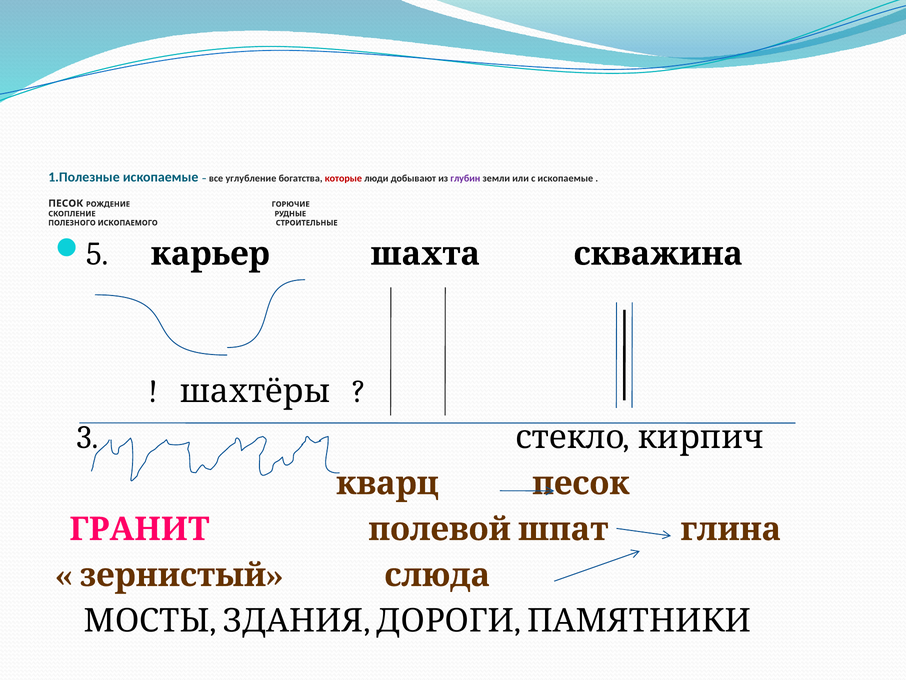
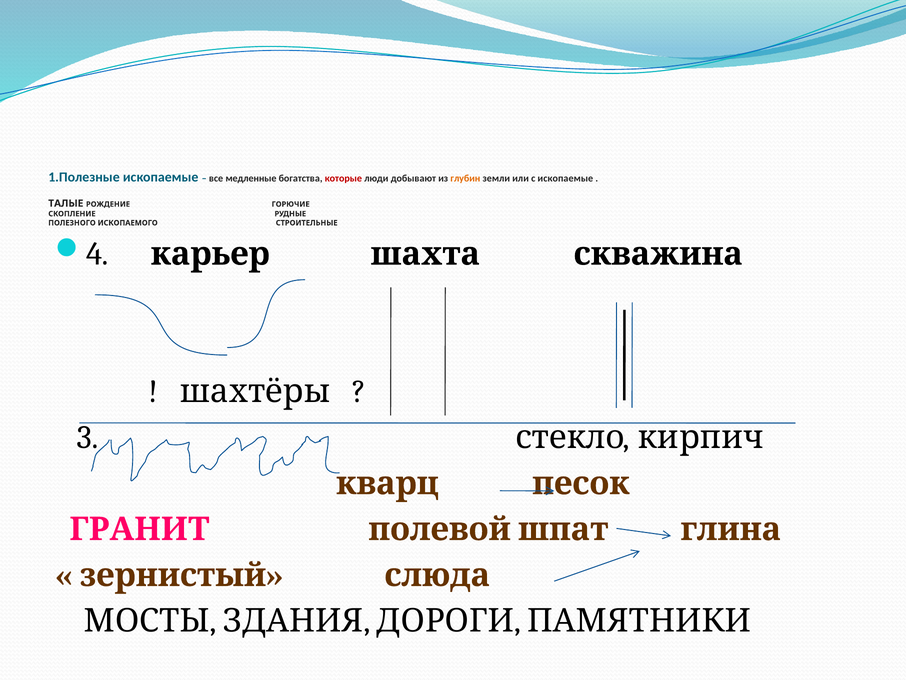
углубление: углубление -> медленные (251, 178)
глубин colour: purple -> orange (465, 178)
ПЕСОК: ПЕСОК -> ТАЛЫЕ (66, 203)
5: 5 -> 4 (97, 254)
